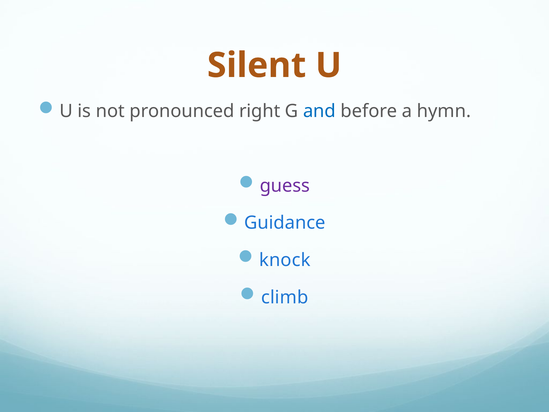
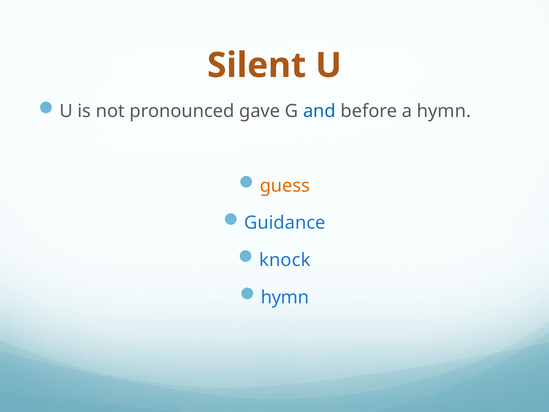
right: right -> gave (260, 111)
guess colour: purple -> orange (285, 186)
climb: climb -> hymn (285, 297)
